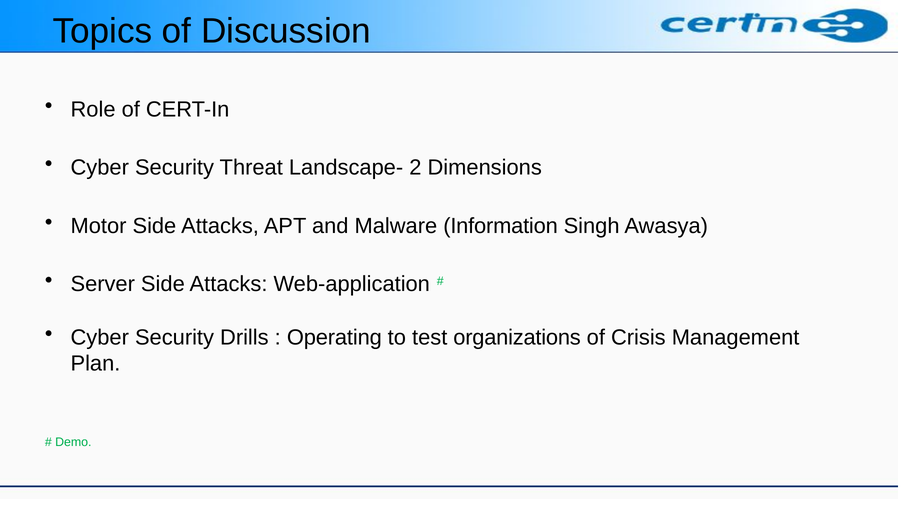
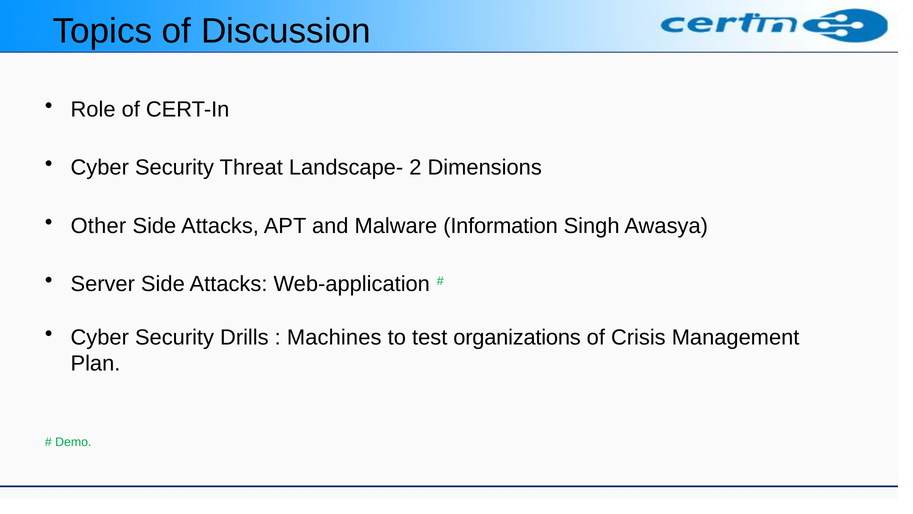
Motor: Motor -> Other (98, 226)
Operating: Operating -> Machines (334, 337)
